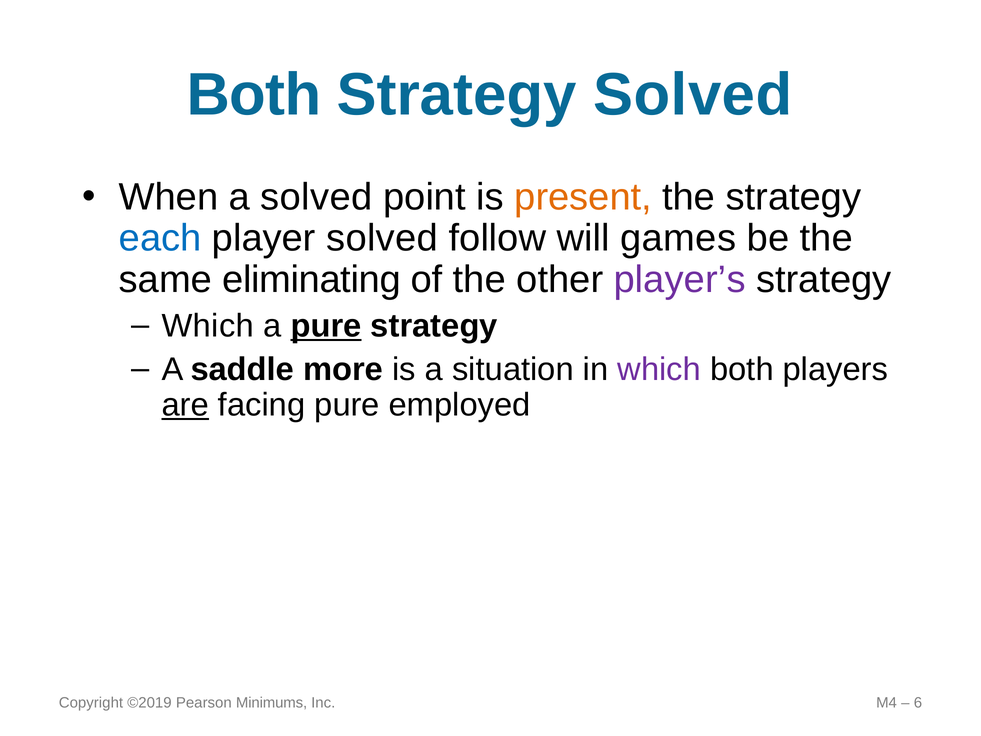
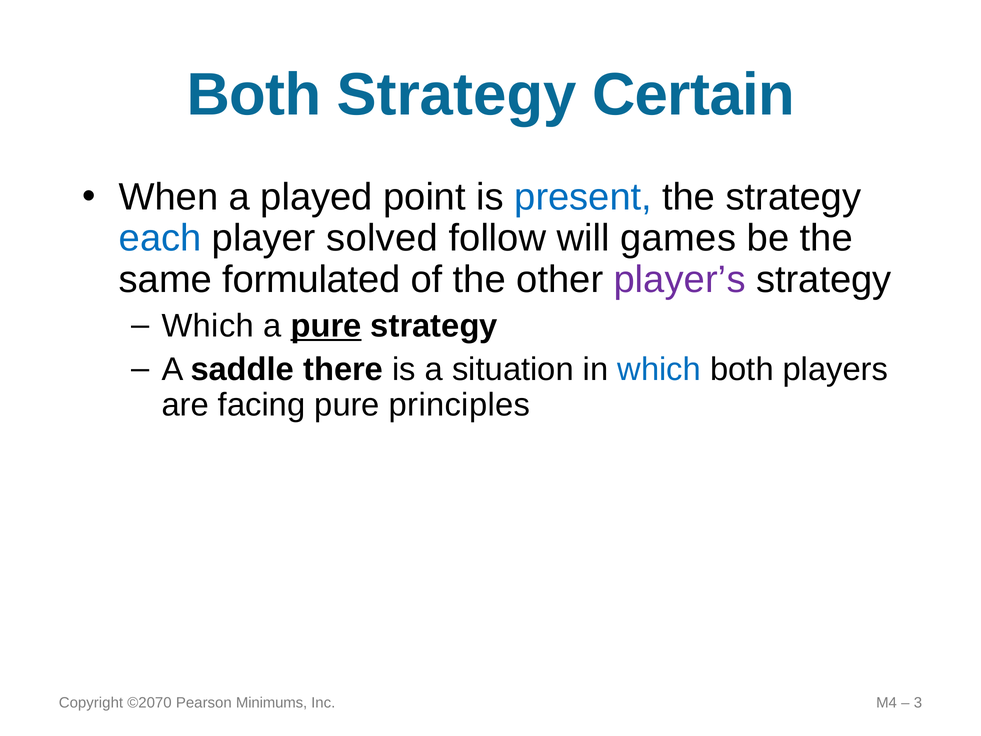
Strategy Solved: Solved -> Certain (693, 95)
a solved: solved -> played (317, 197)
present colour: orange -> blue (583, 197)
eliminating: eliminating -> formulated (311, 279)
more: more -> there (343, 369)
which colour: purple -> blue (659, 369)
are underline: present -> none (185, 405)
employed: employed -> principles (459, 405)
©2019: ©2019 -> ©2070 (149, 703)
6: 6 -> 3 (918, 703)
